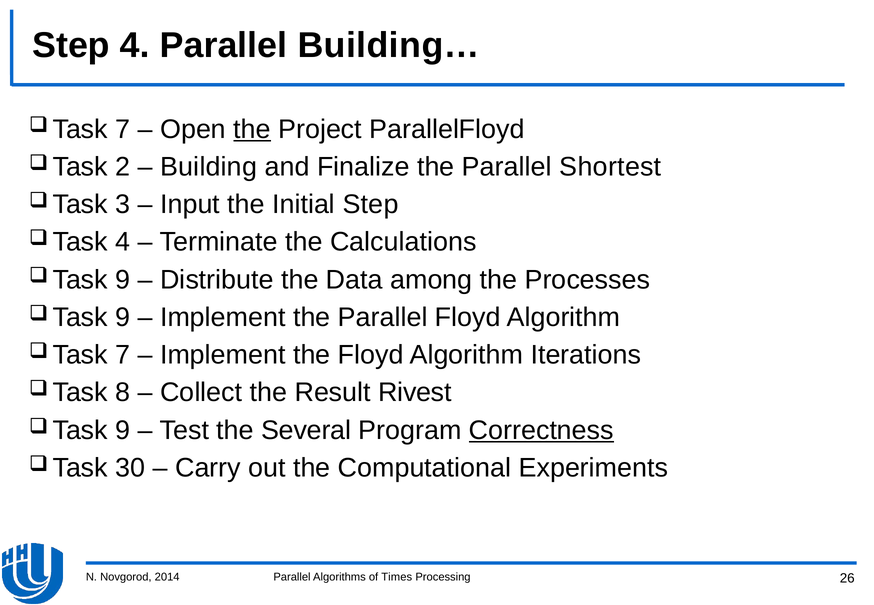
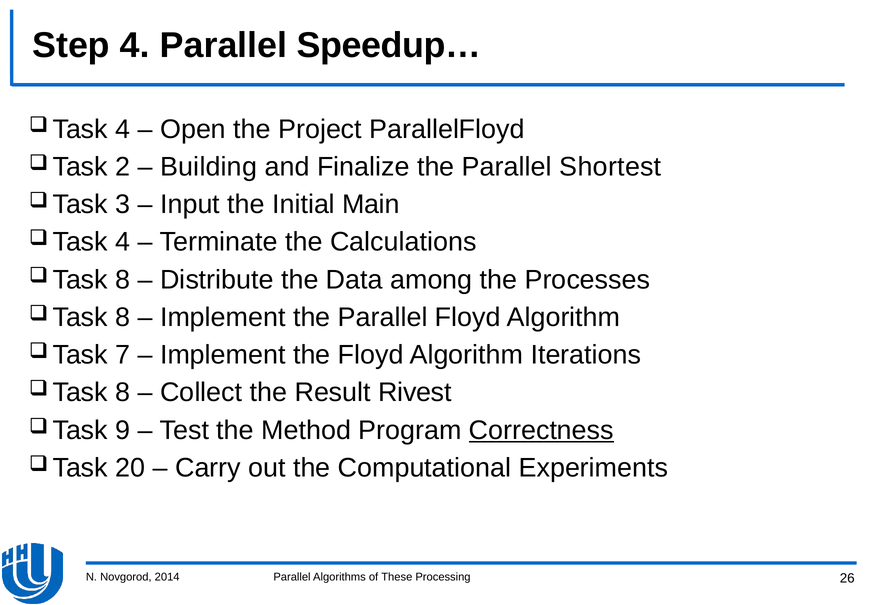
Building…: Building… -> Speedup… (389, 46)
7: 7 -> 4 (123, 129)
the underline: present -> none (252, 129)
Initial Step: Step -> Main (371, 204)
9: 9 -> 8 (123, 280)
9: 9 -> 8 (123, 317)
Several: Several -> Method (306, 430)
30: 30 -> 20 (130, 468)
Times: Times -> These (397, 577)
